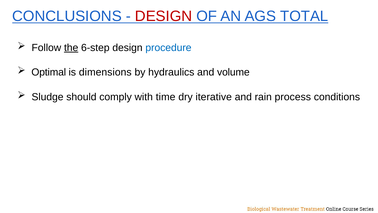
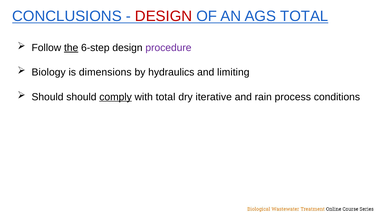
procedure colour: blue -> purple (168, 48)
Optimal: Optimal -> Biology (49, 72)
volume: volume -> limiting (233, 72)
Sludge: Sludge -> Should (48, 97)
comply underline: none -> present (116, 97)
with time: time -> total (166, 97)
